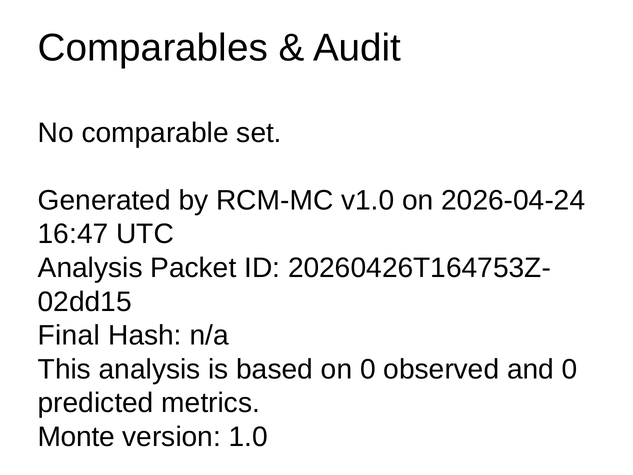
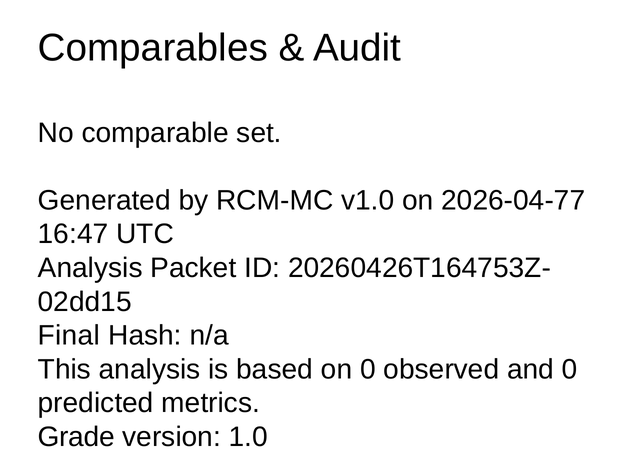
2026-04-24: 2026-04-24 -> 2026-04-77 (513, 200)
Monte: Monte -> Grade (76, 437)
